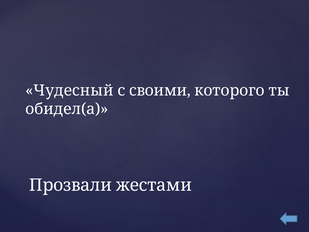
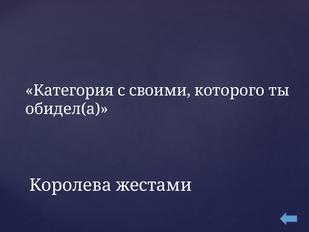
Чудесный: Чудесный -> Категория (70, 90)
Прозвали: Прозвали -> Королева (70, 185)
